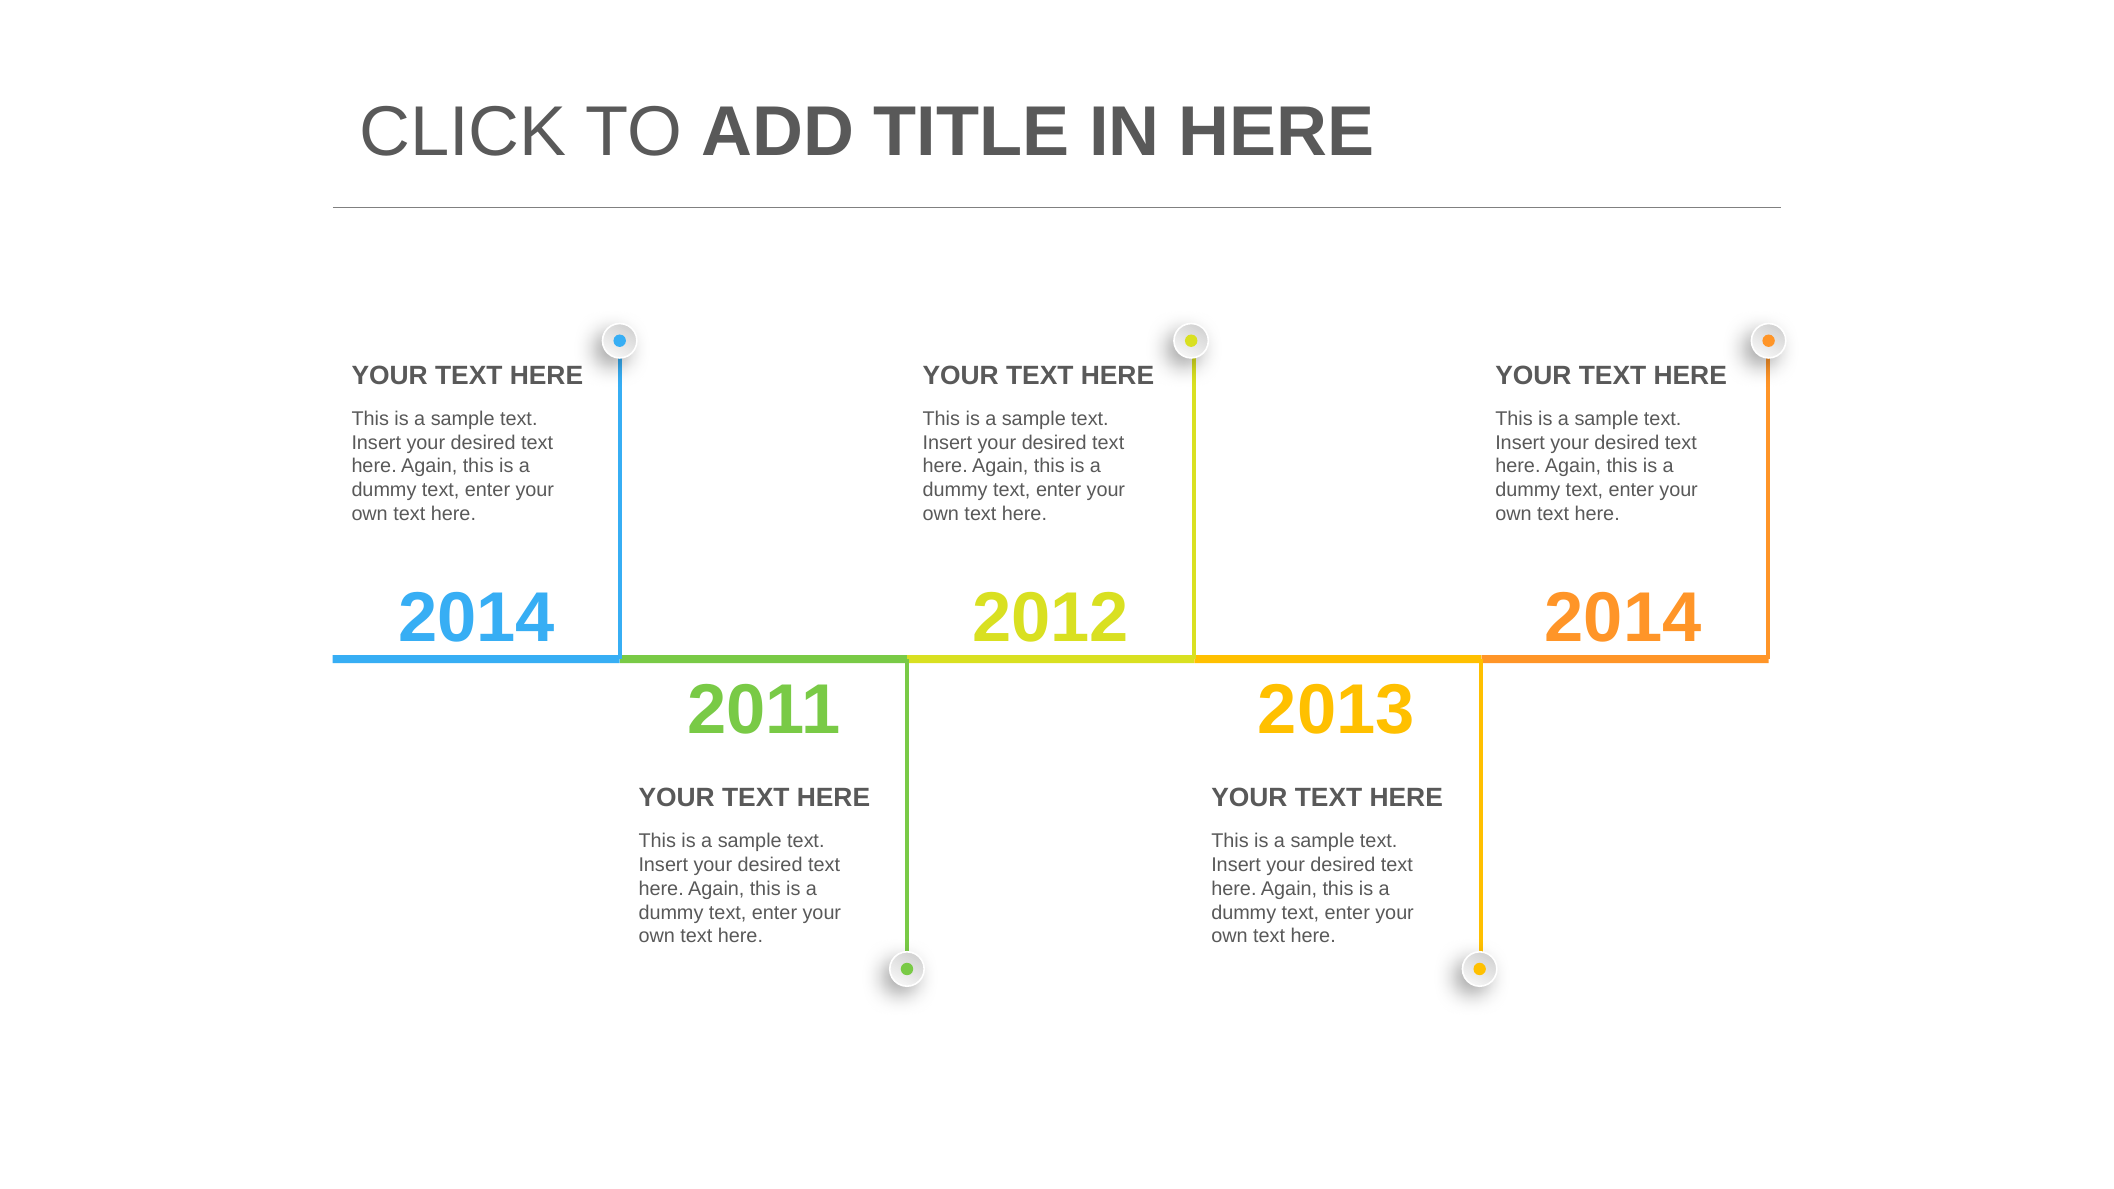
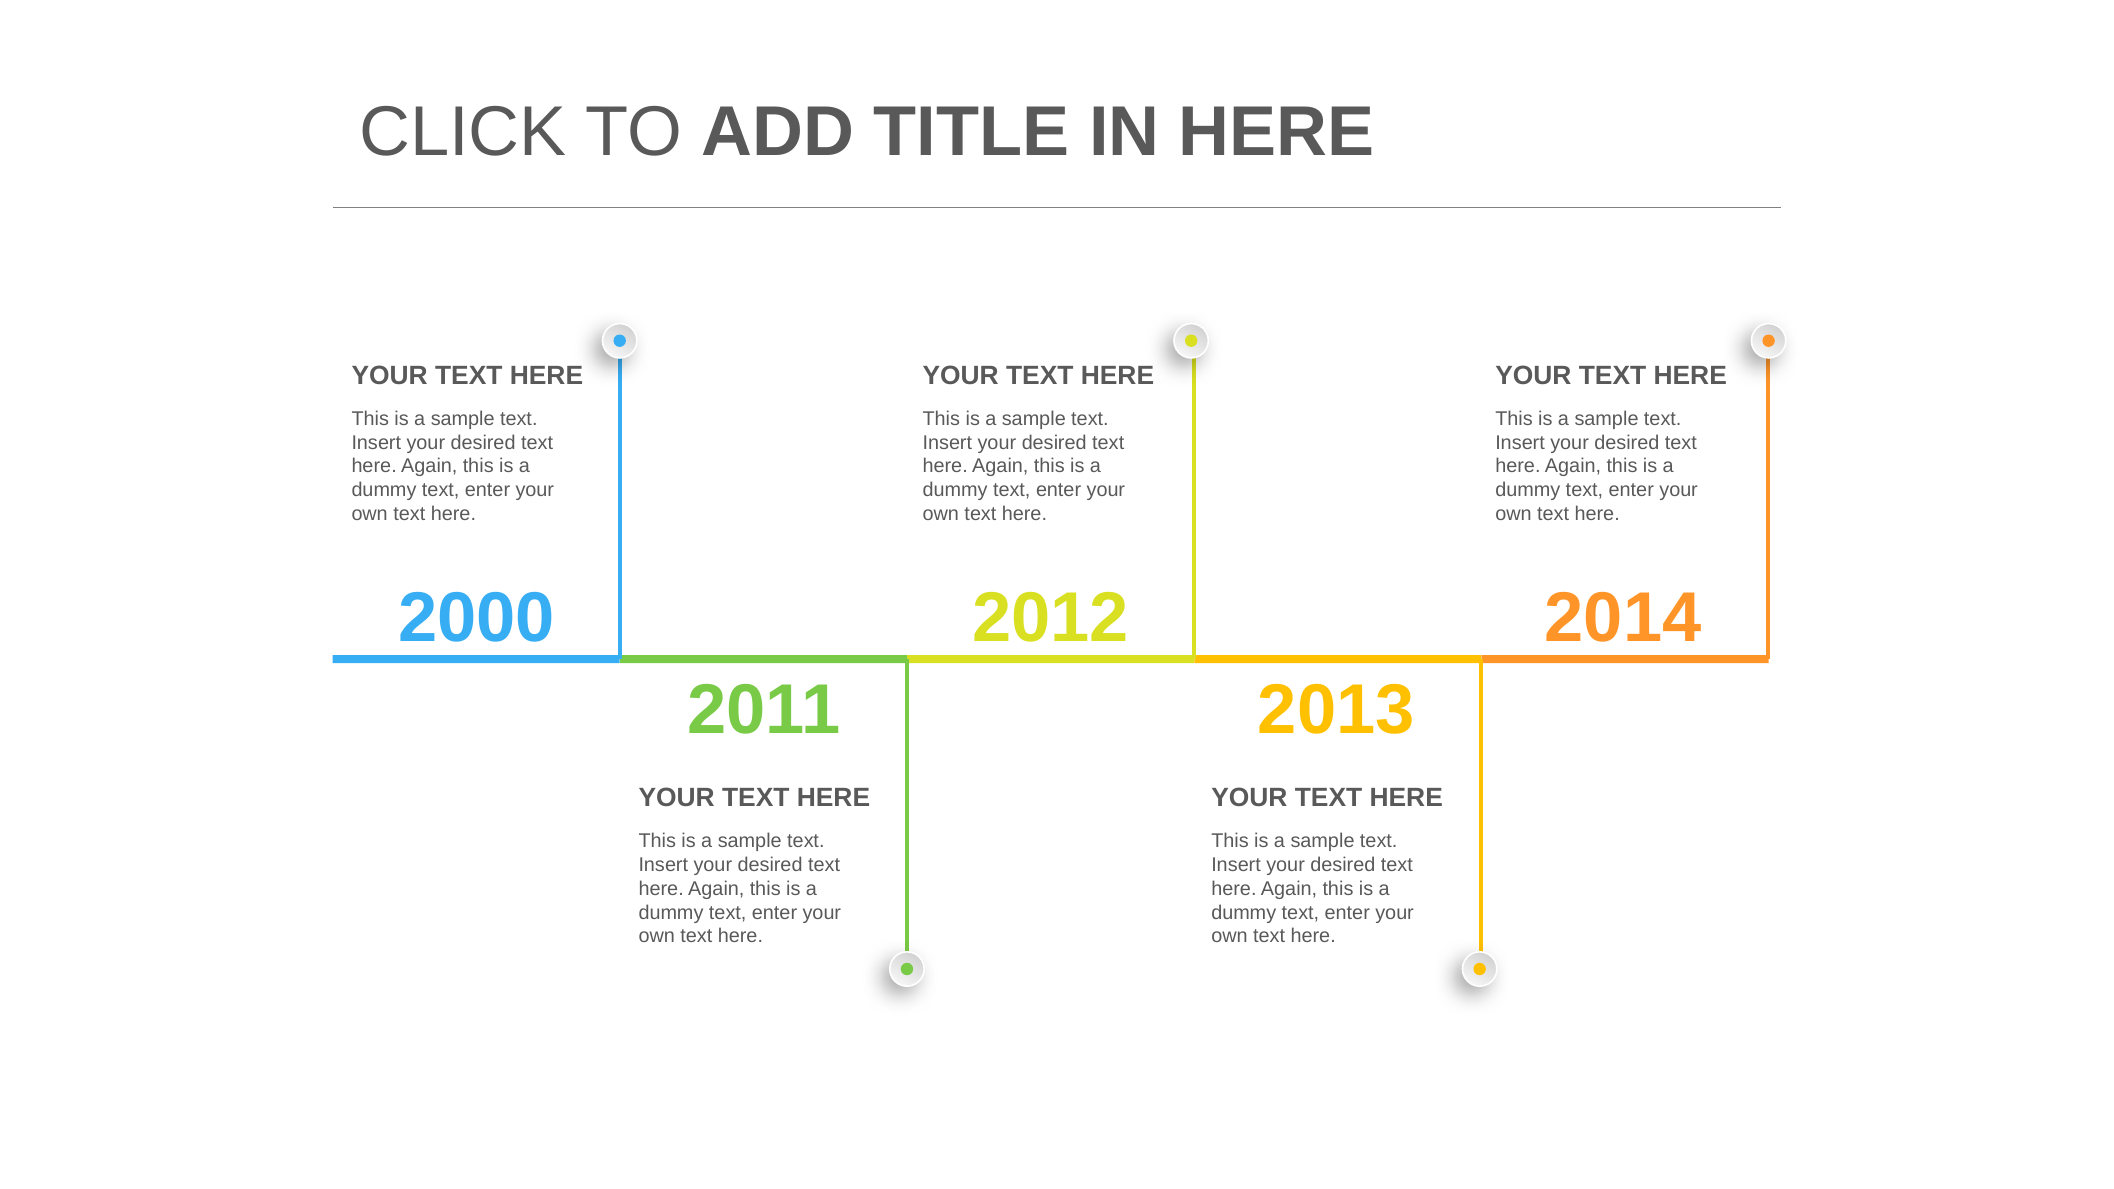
2014: 2014 -> 2000 (476, 618)
